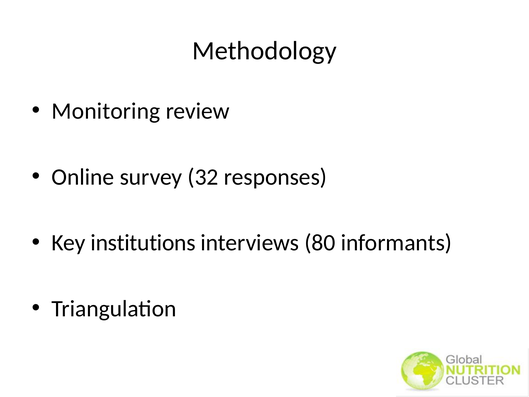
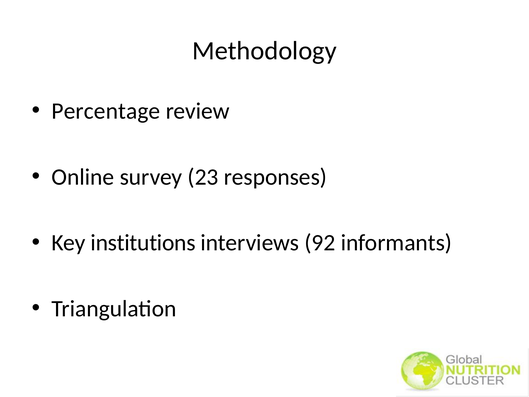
Monitoring: Monitoring -> Percentage (106, 111)
32: 32 -> 23 (203, 177)
80: 80 -> 92 (320, 243)
